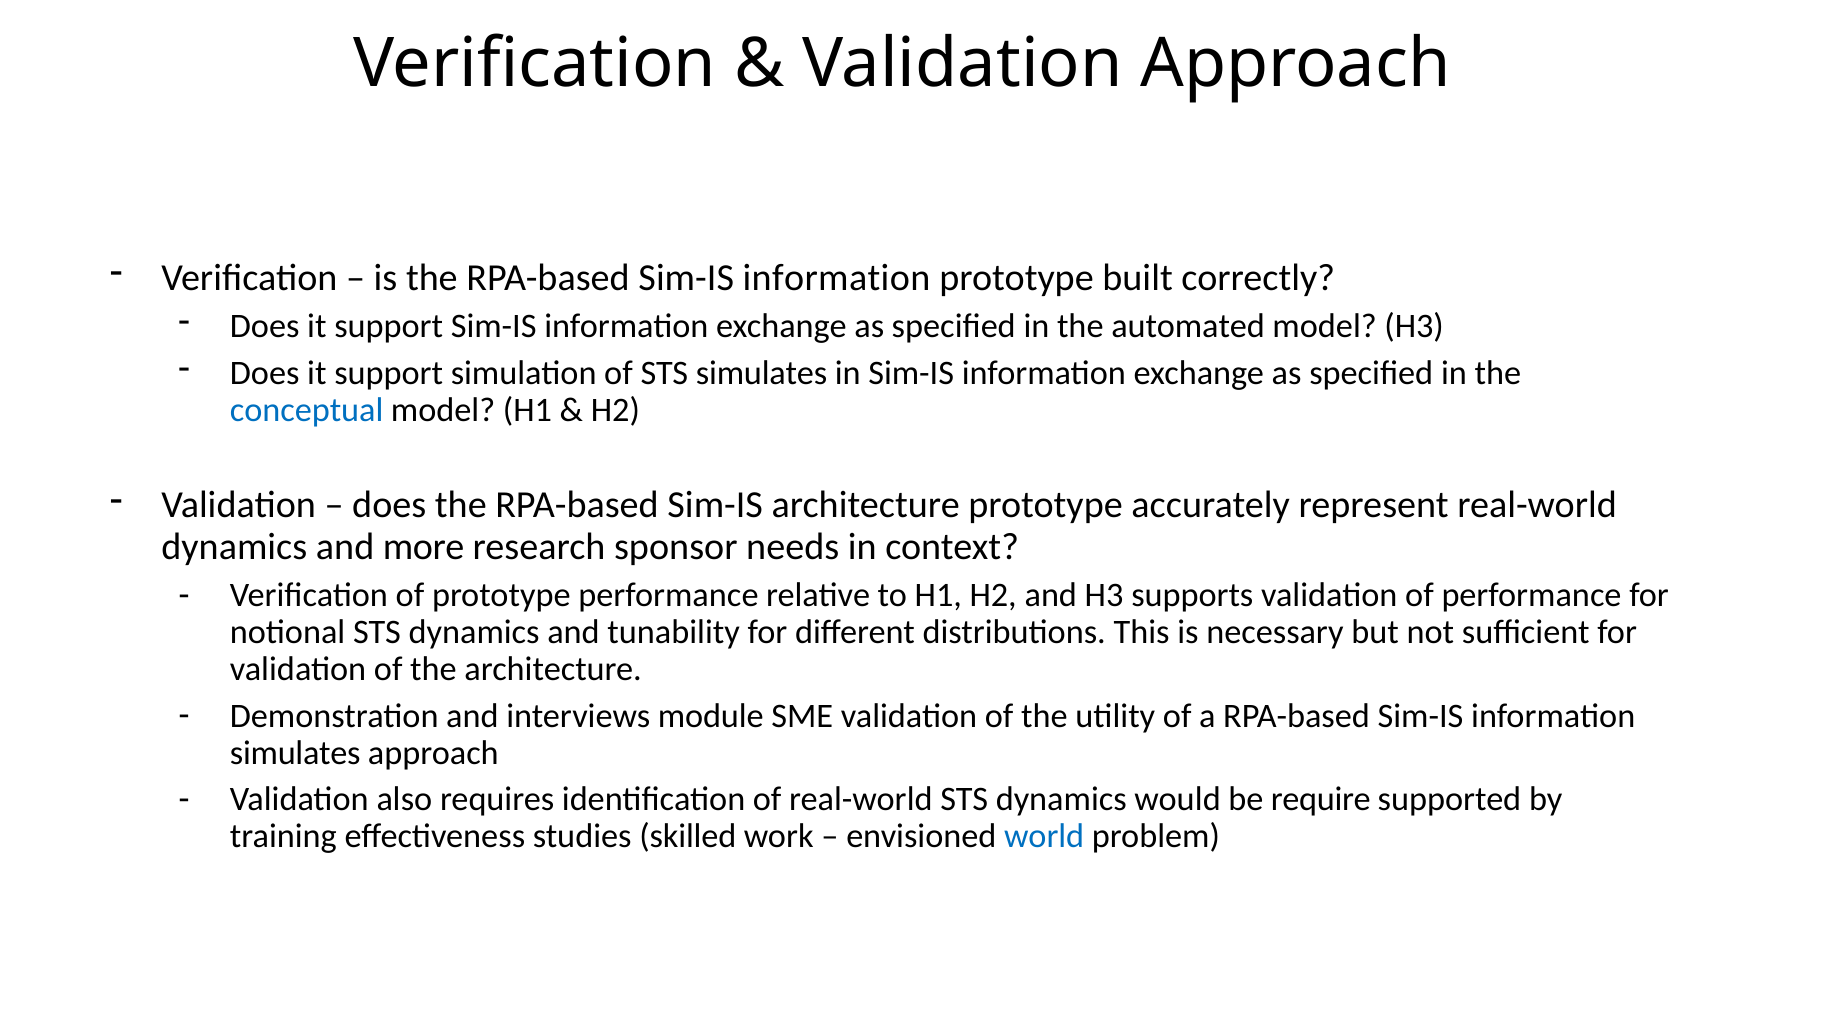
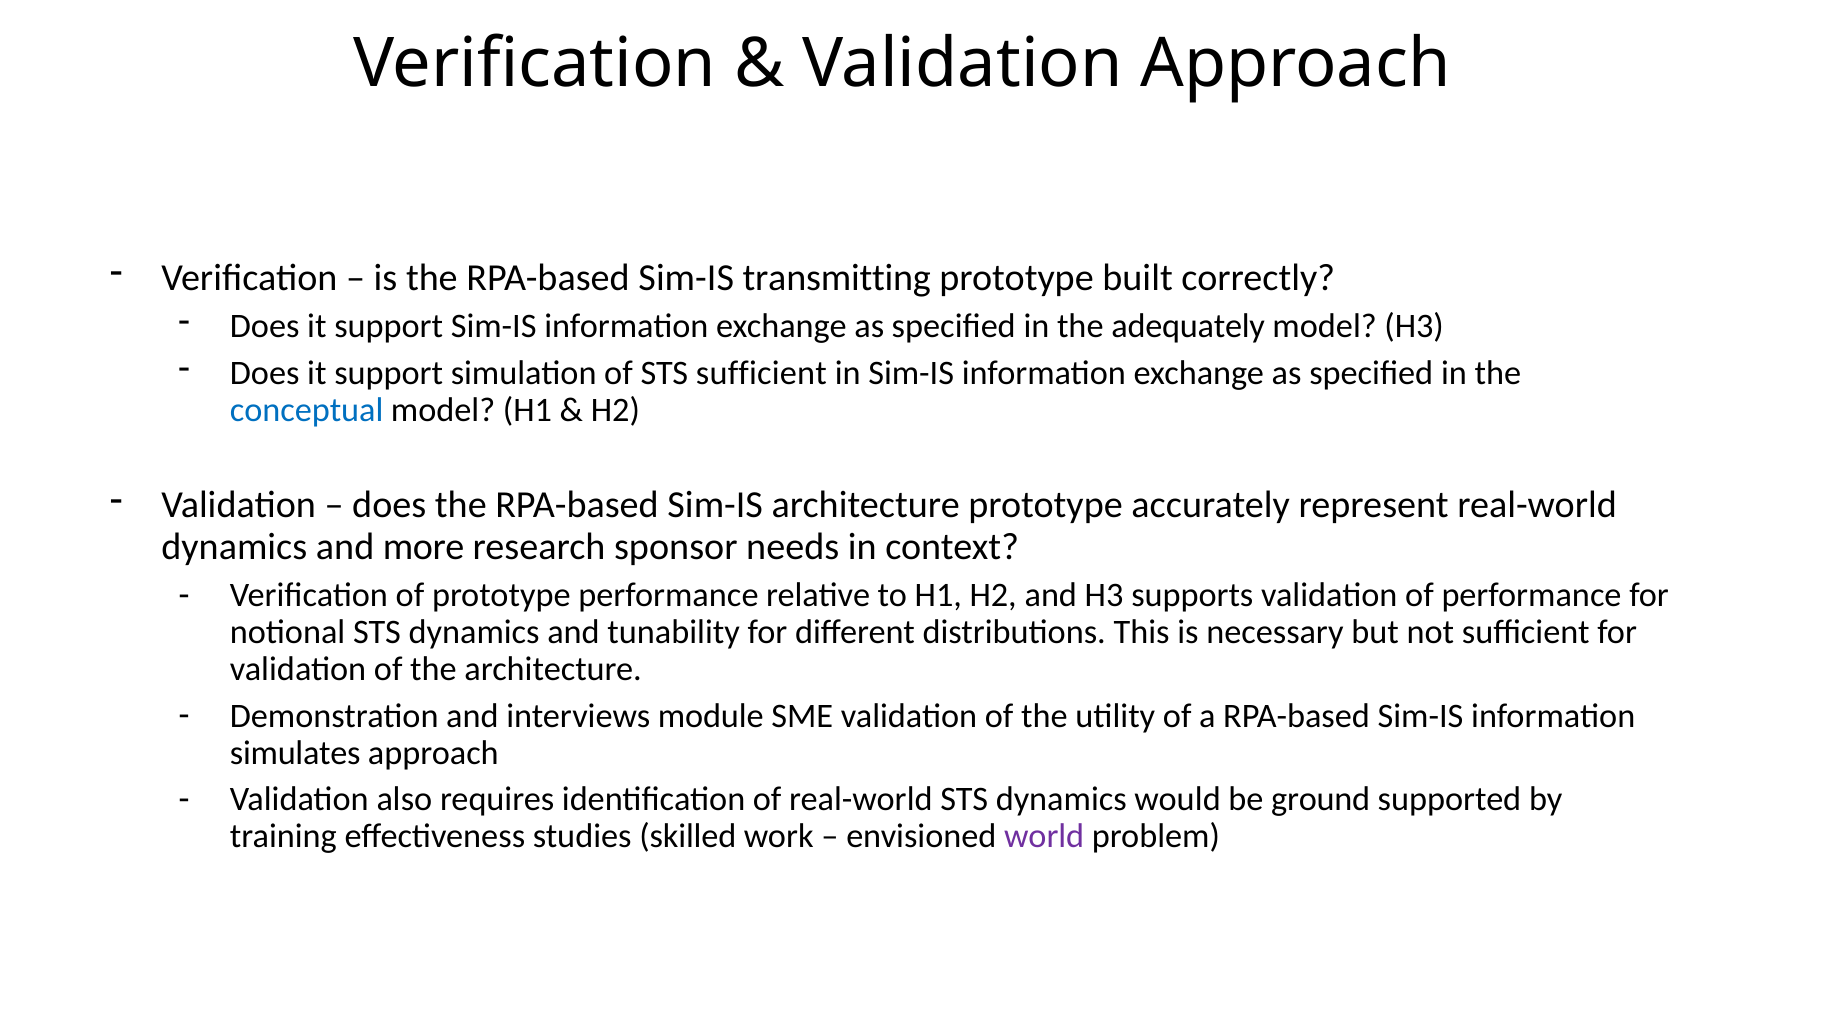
the RPA-based Sim-IS information: information -> transmitting (837, 278)
automated: automated -> adequately (1188, 326)
STS simulates: simulates -> sufficient (761, 373)
require: require -> ground (1321, 799)
world colour: blue -> purple (1044, 836)
